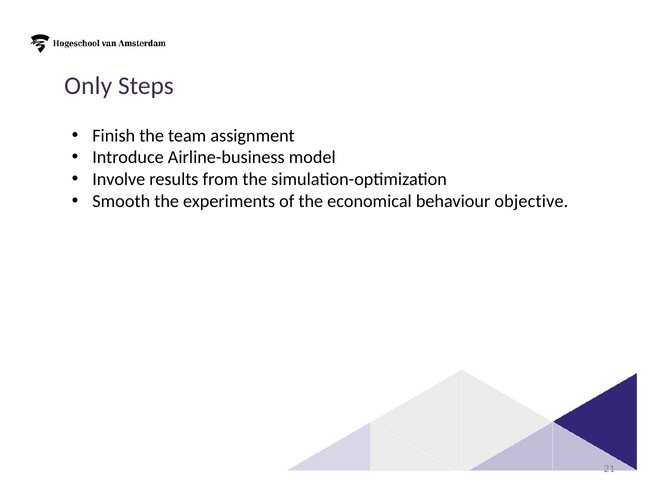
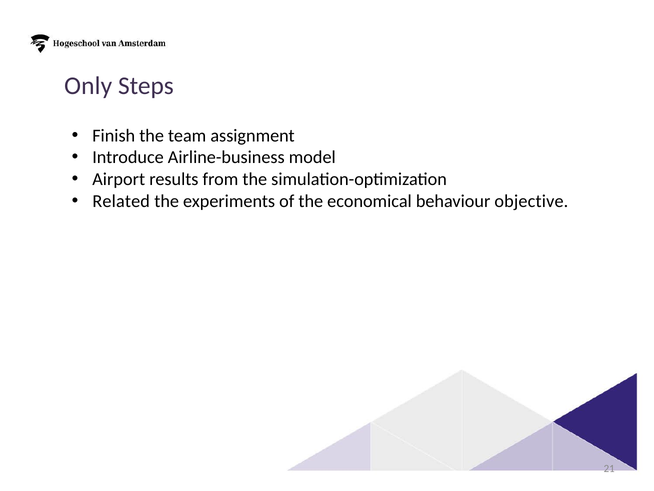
Involve: Involve -> Airport (119, 179)
Smooth: Smooth -> Related (121, 201)
